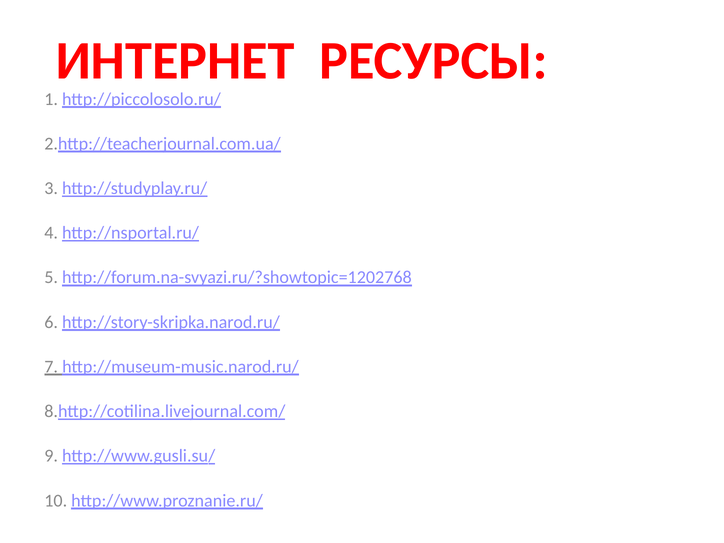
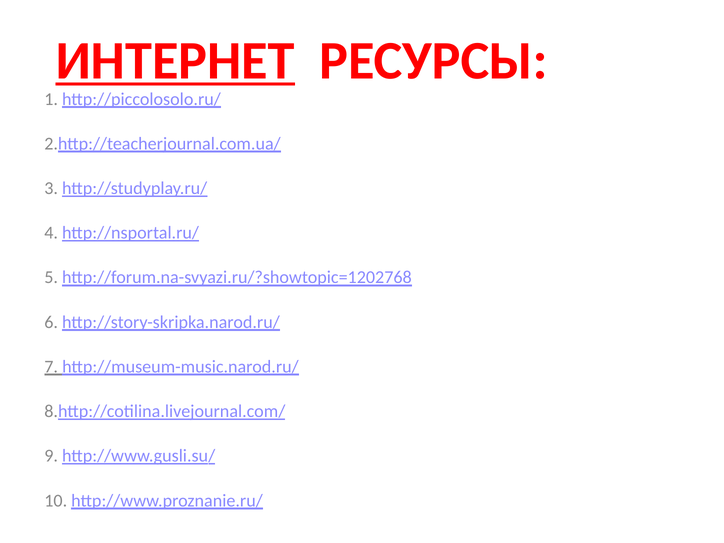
ИНТЕРНЕТ underline: none -> present (175, 61)
